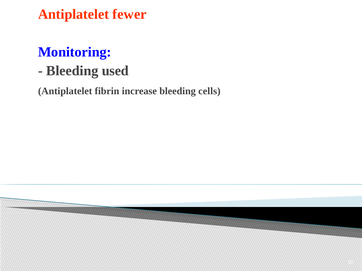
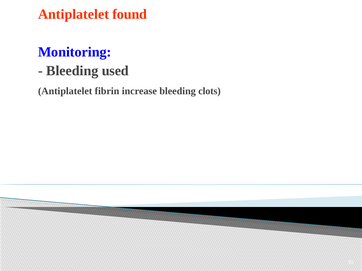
fewer: fewer -> found (130, 14)
cells: cells -> clots (209, 91)
